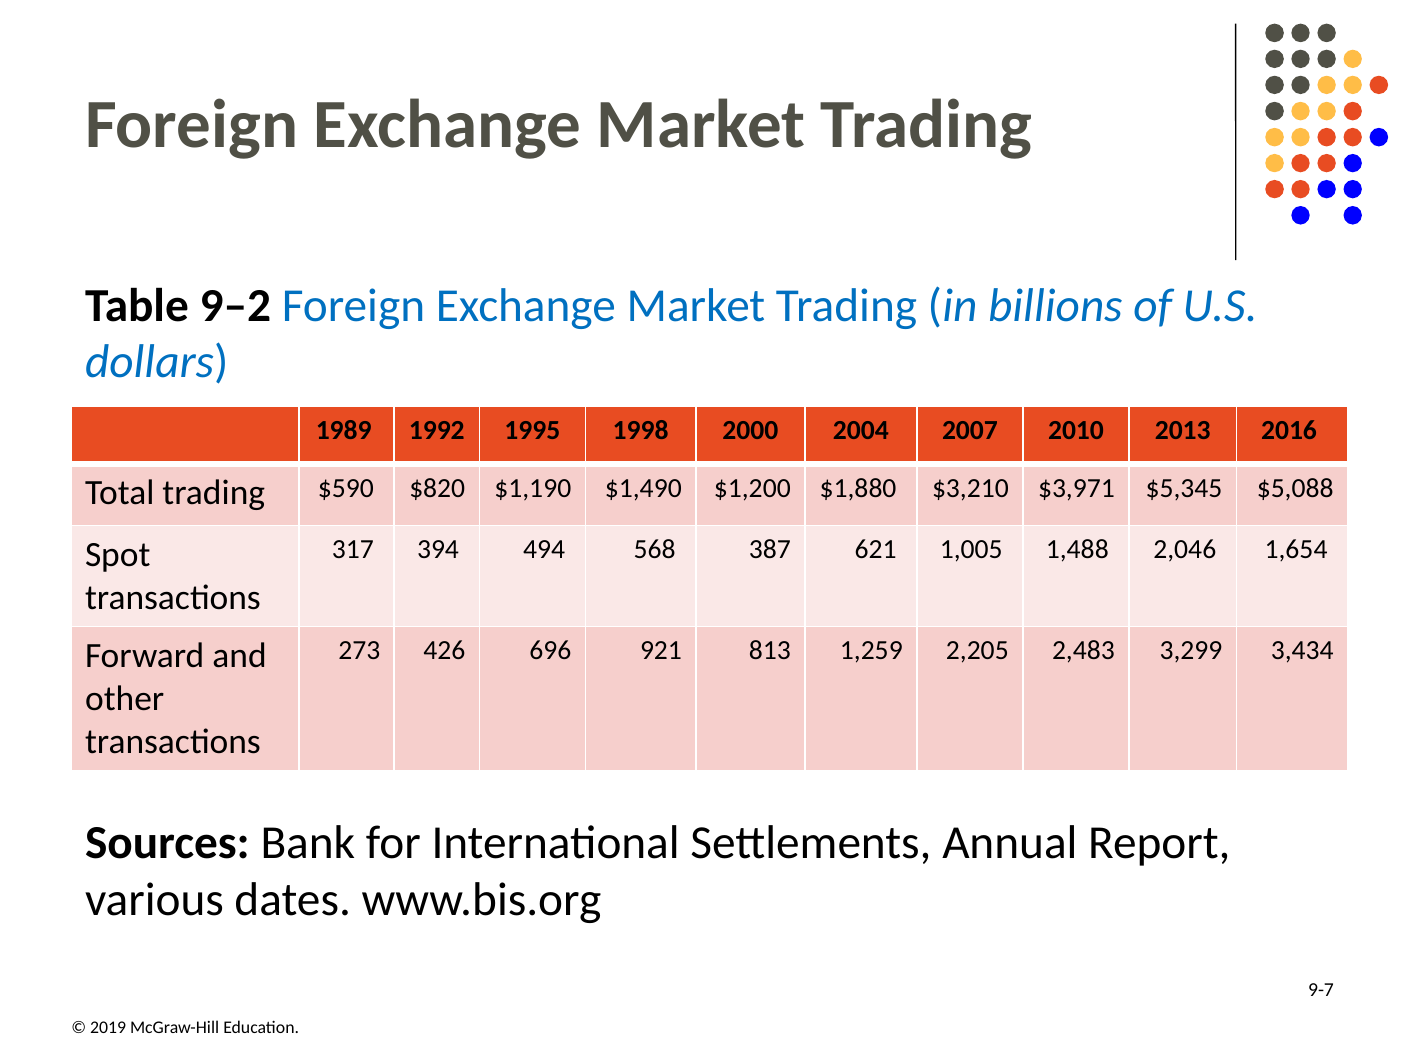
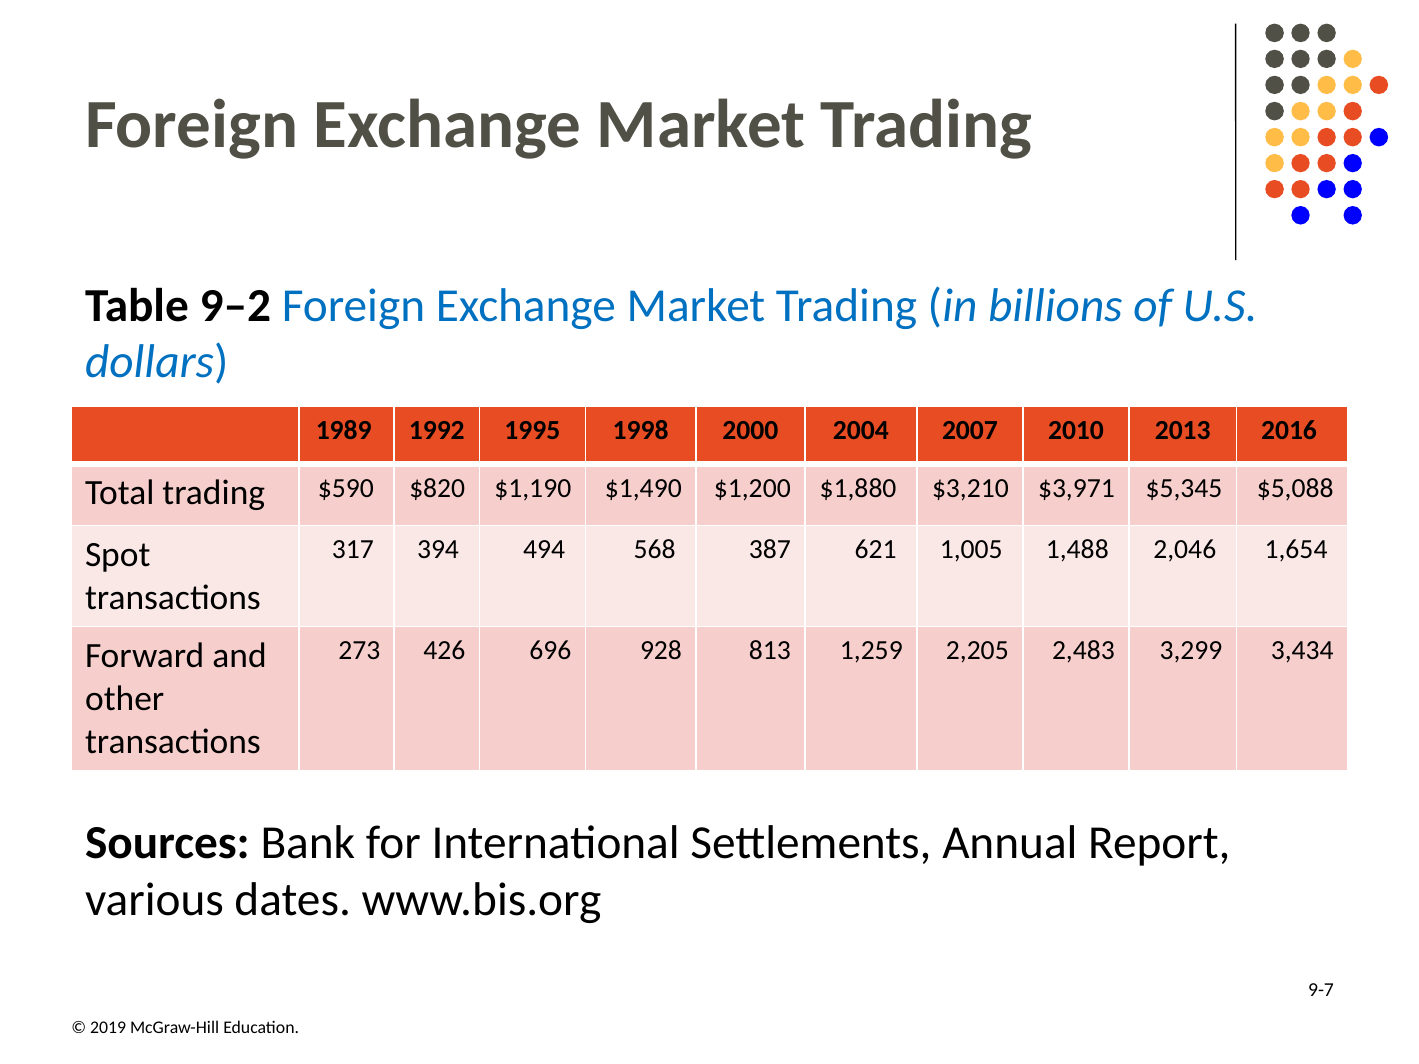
921: 921 -> 928 (661, 651)
